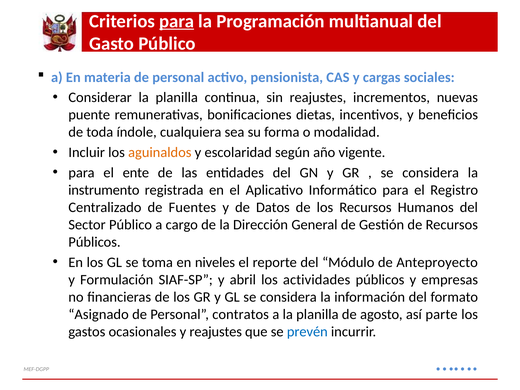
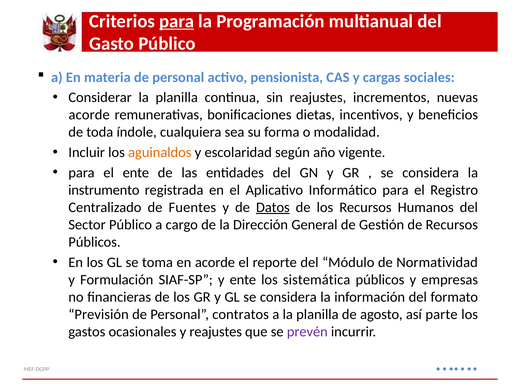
puente: puente -> acorde (89, 115)
Datos underline: none -> present (273, 207)
en niveles: niveles -> acorde (215, 262)
Anteproyecto: Anteproyecto -> Normatividad (437, 262)
y abril: abril -> ente (243, 280)
actividades: actividades -> sistemática (317, 280)
Asignado: Asignado -> Previsión (99, 314)
prevén colour: blue -> purple (307, 332)
